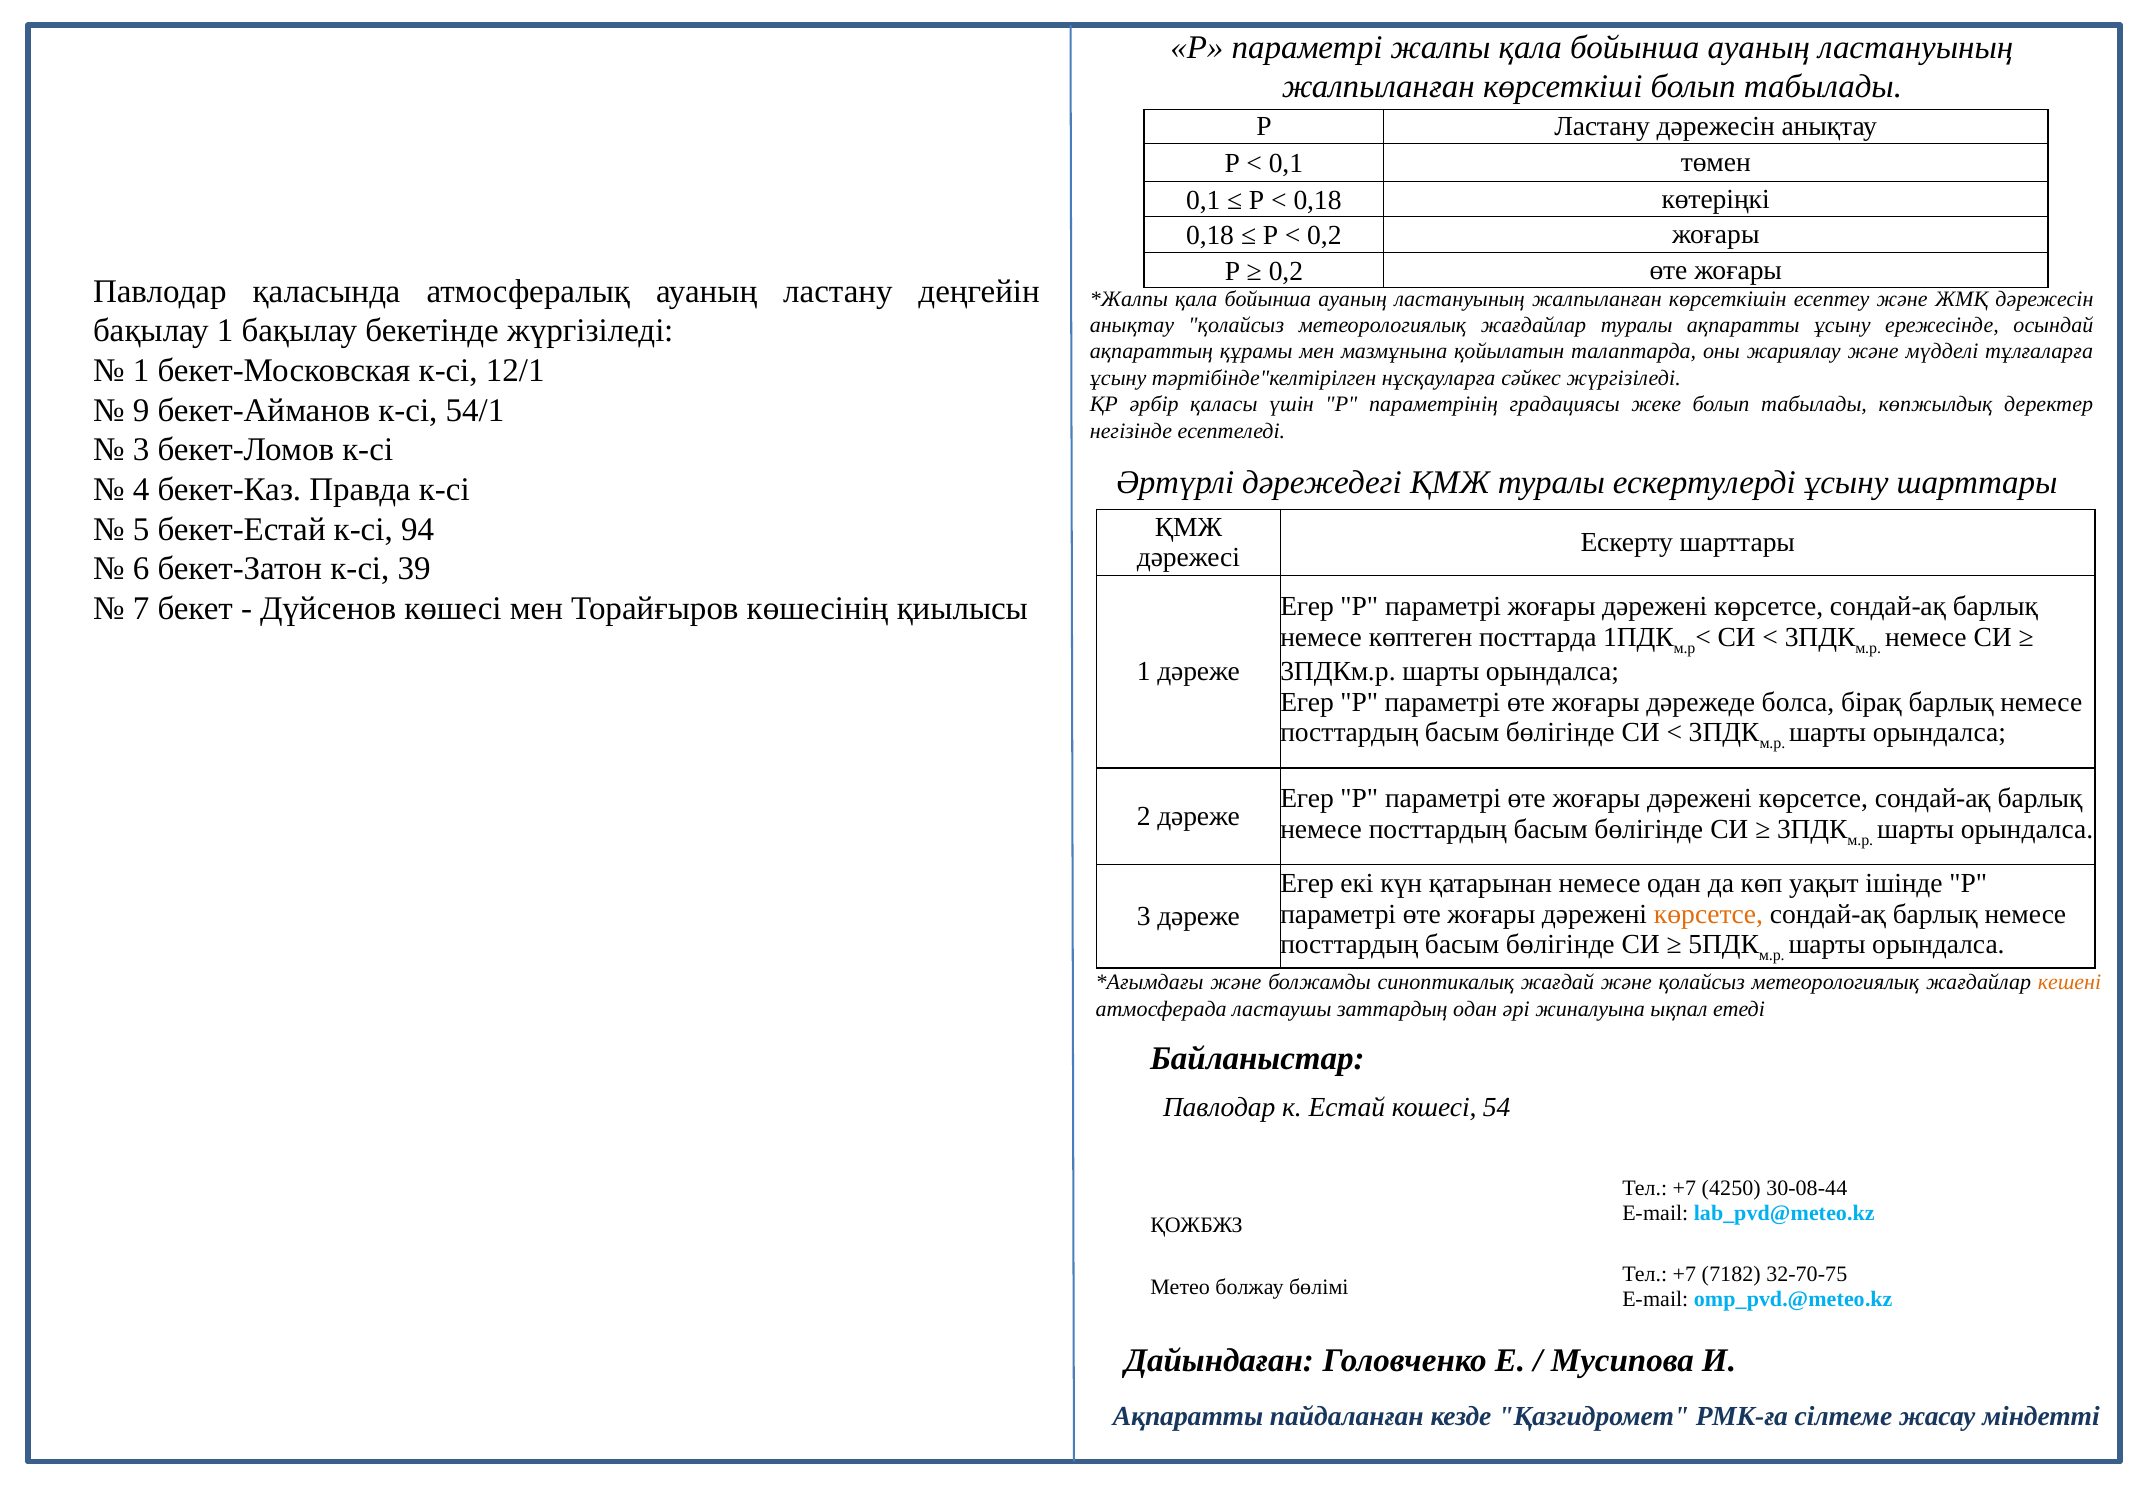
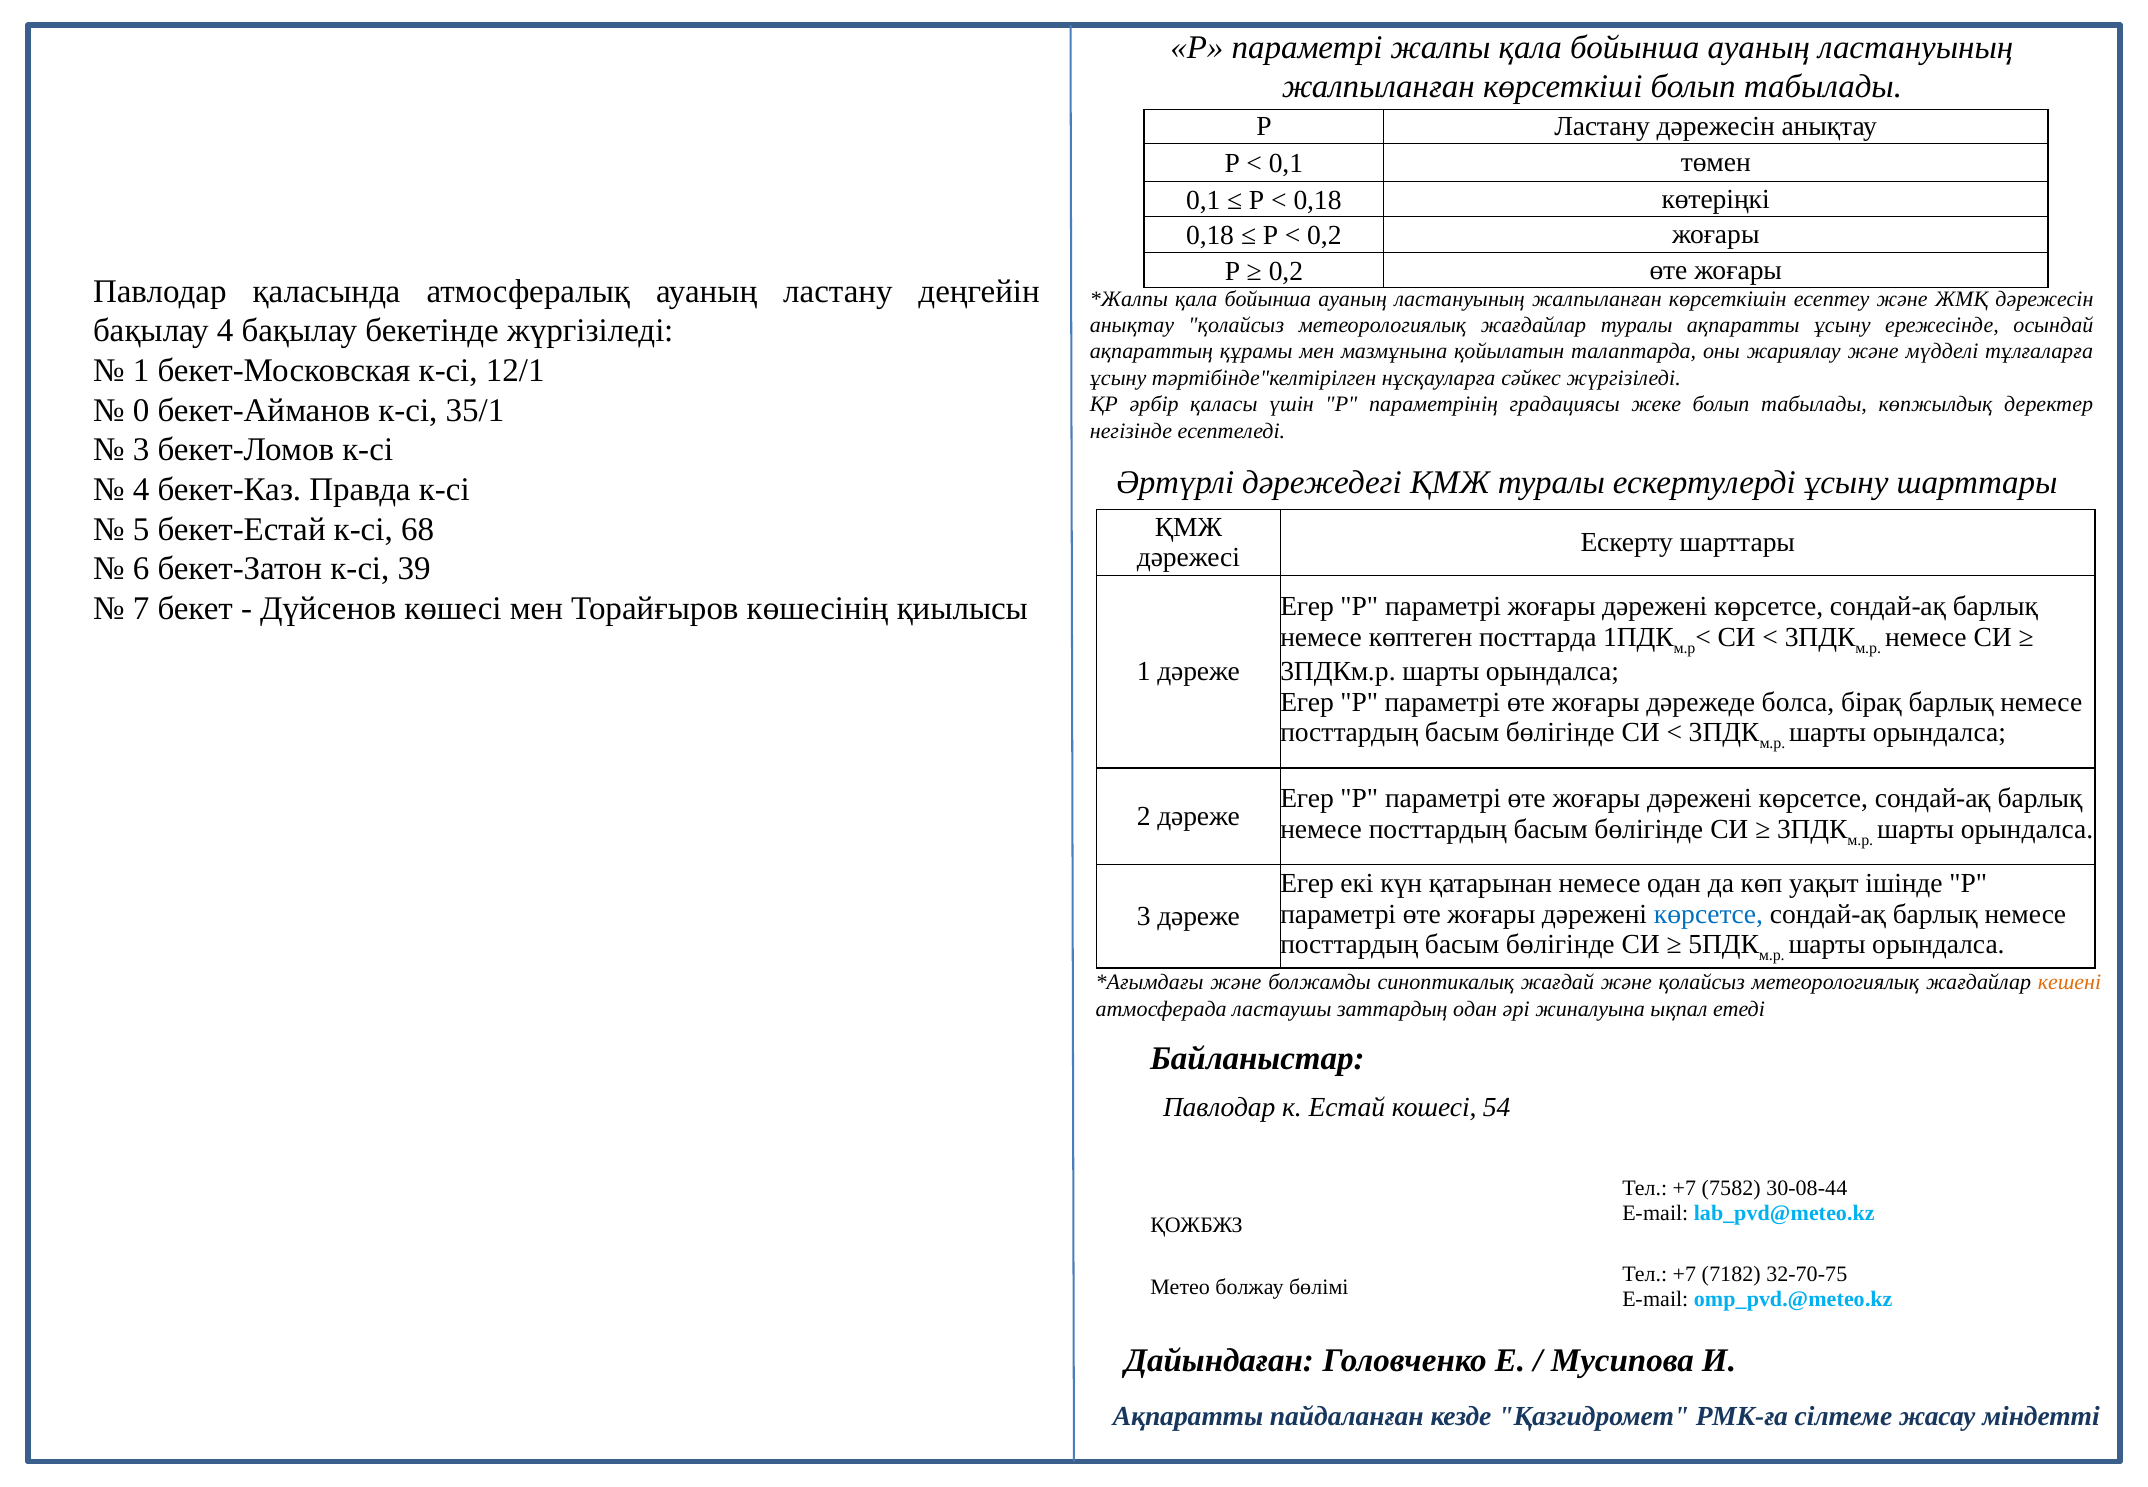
бақылау 1: 1 -> 4 (225, 331)
9: 9 -> 0 (141, 410)
54/1: 54/1 -> 35/1 (475, 410)
94: 94 -> 68 (418, 529)
көрсетсе colour: orange -> blue (1709, 914)
4250: 4250 -> 7582 (1731, 1189)
